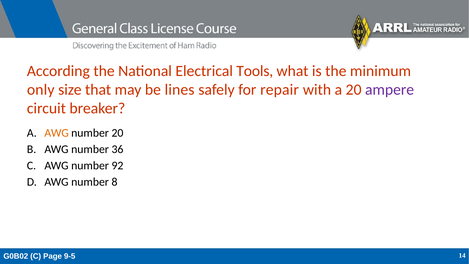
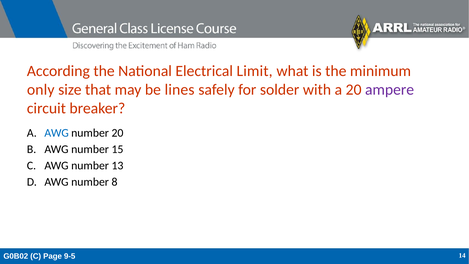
Tools: Tools -> Limit (255, 71)
repair: repair -> solder (280, 90)
AWG colour: orange -> blue (57, 133)
36: 36 -> 15 (117, 149)
92: 92 -> 13 (117, 166)
